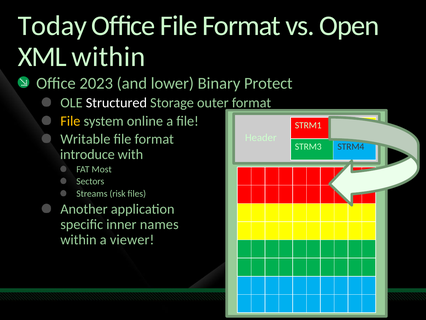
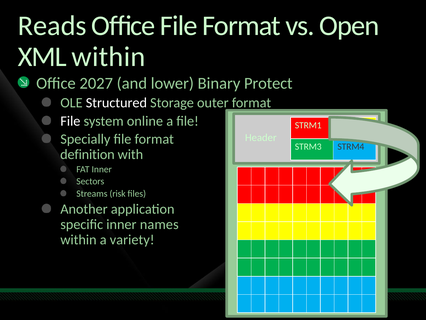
Today: Today -> Reads (52, 26)
2023: 2023 -> 2027 (96, 83)
File colour: yellow -> white (70, 121)
Writable: Writable -> Specially (85, 139)
introduce: introduce -> definition (87, 154)
FAT Most: Most -> Inner (102, 169)
viewer: viewer -> variety (132, 240)
